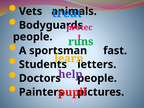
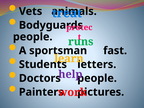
pupil: pupil -> work (72, 92)
